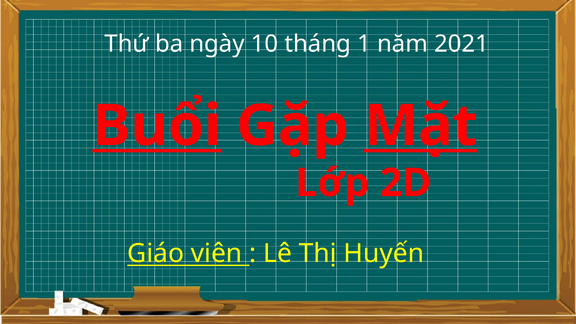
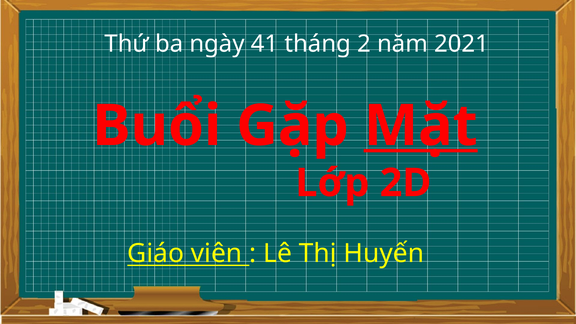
10: 10 -> 41 (265, 44)
1: 1 -> 2 (364, 44)
Buổi underline: present -> none (157, 126)
